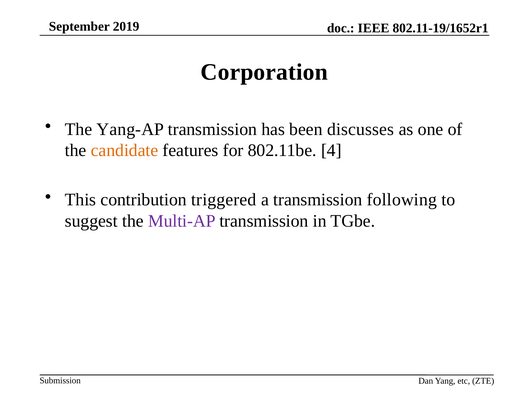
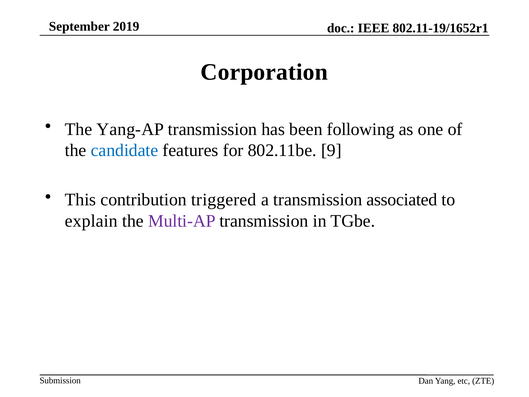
discusses: discusses -> following (361, 129)
candidate colour: orange -> blue (125, 150)
4: 4 -> 9 (331, 150)
following: following -> associated (402, 200)
suggest: suggest -> explain (91, 221)
